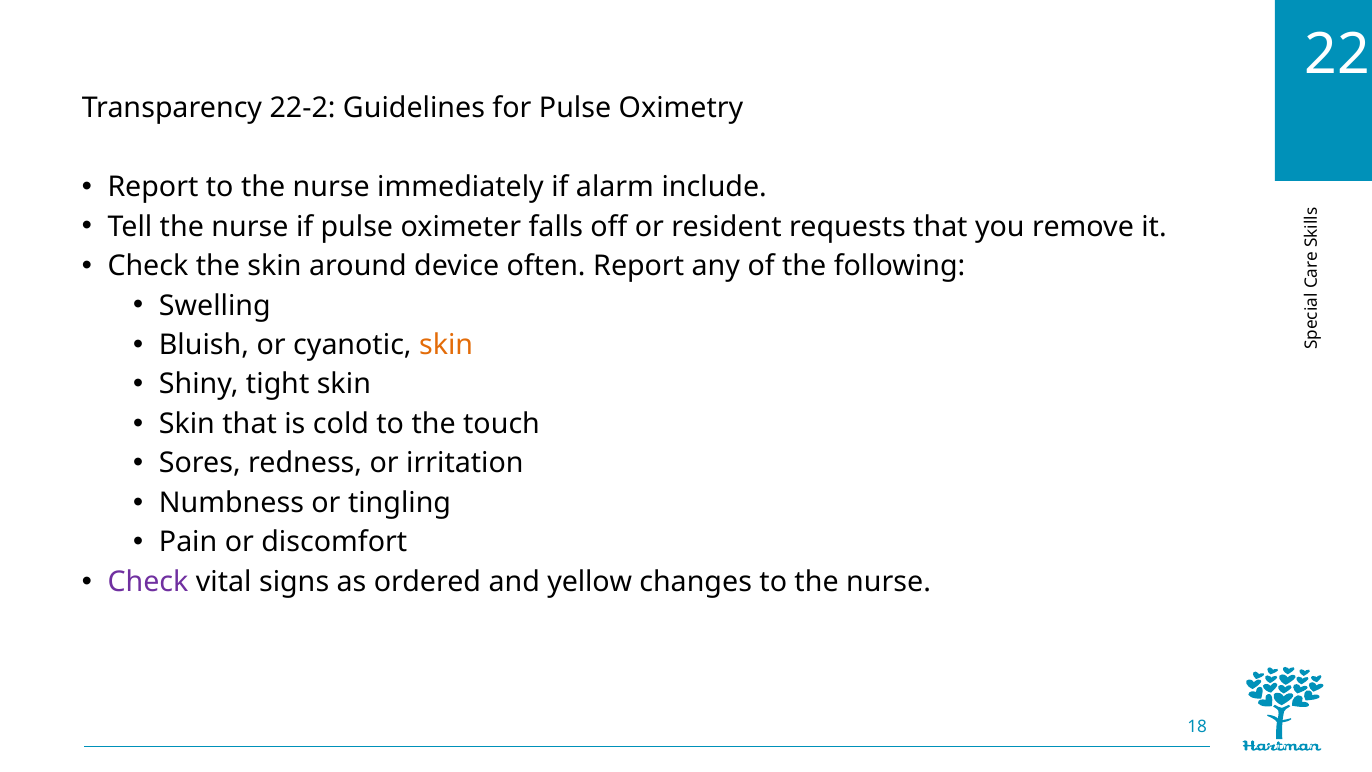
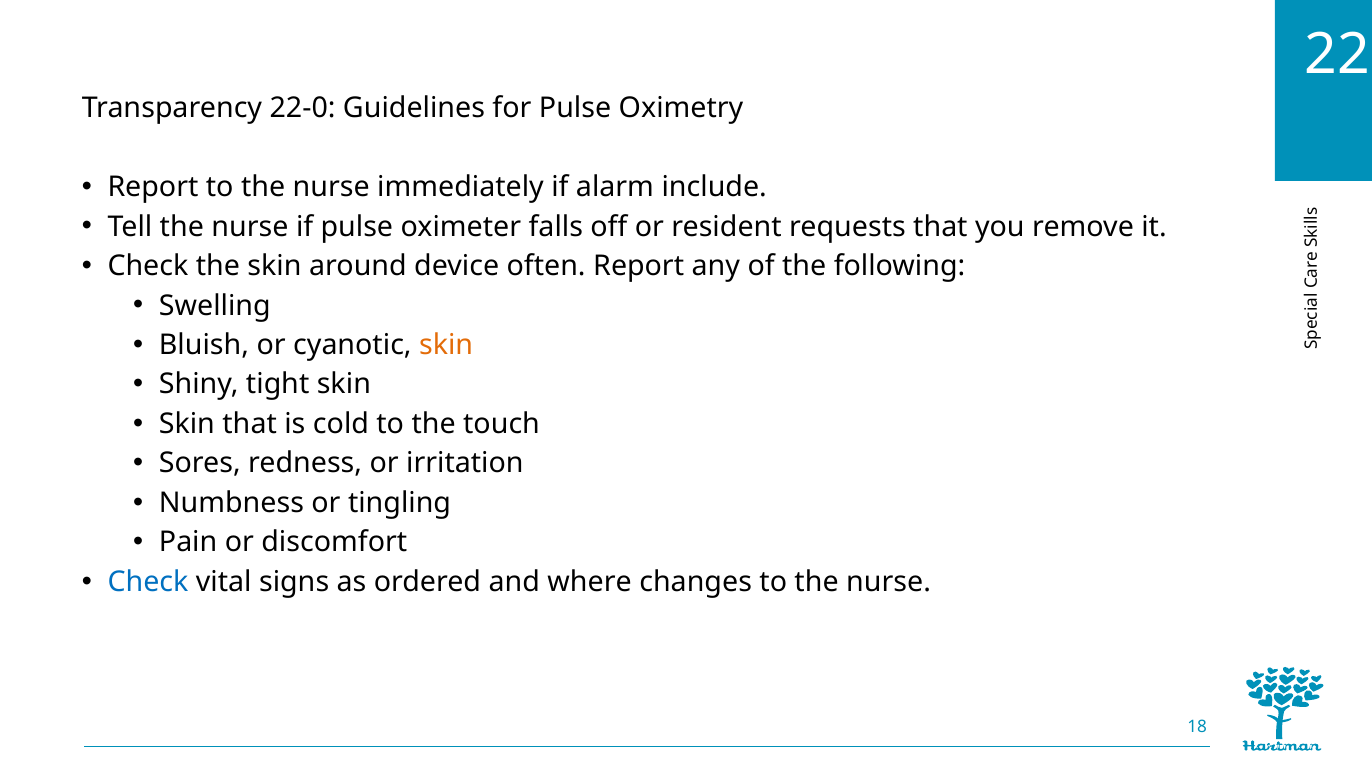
22-2: 22-2 -> 22-0 (303, 108)
Check colour: purple -> blue (148, 582)
yellow: yellow -> where (590, 582)
